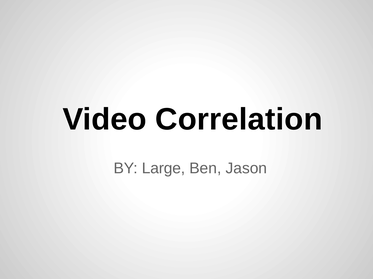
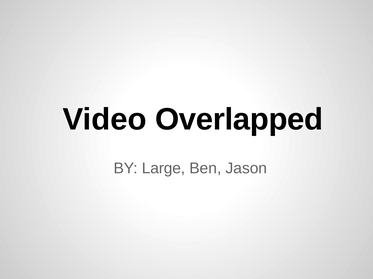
Correlation: Correlation -> Overlapped (239, 120)
